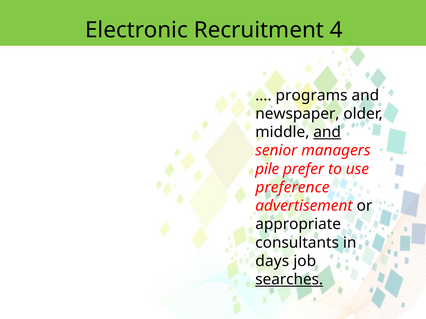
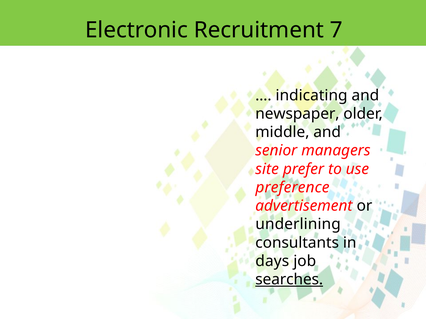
4: 4 -> 7 (336, 30)
programs: programs -> indicating (312, 95)
and underline: present -> none (327, 132)
pile: pile -> site (267, 169)
appropriate: appropriate -> underlining (298, 225)
